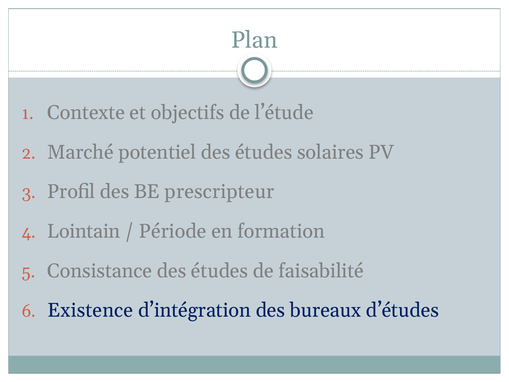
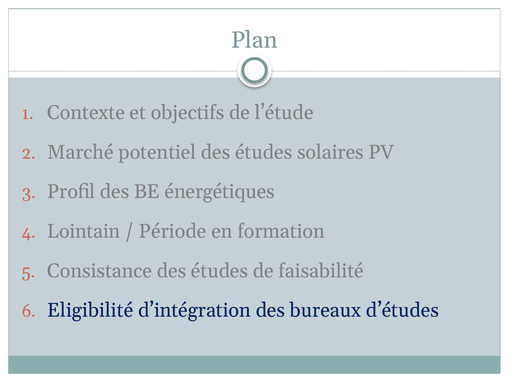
prescripteur: prescripteur -> énergétiques (220, 192)
Existence: Existence -> Eligibilité (90, 310)
